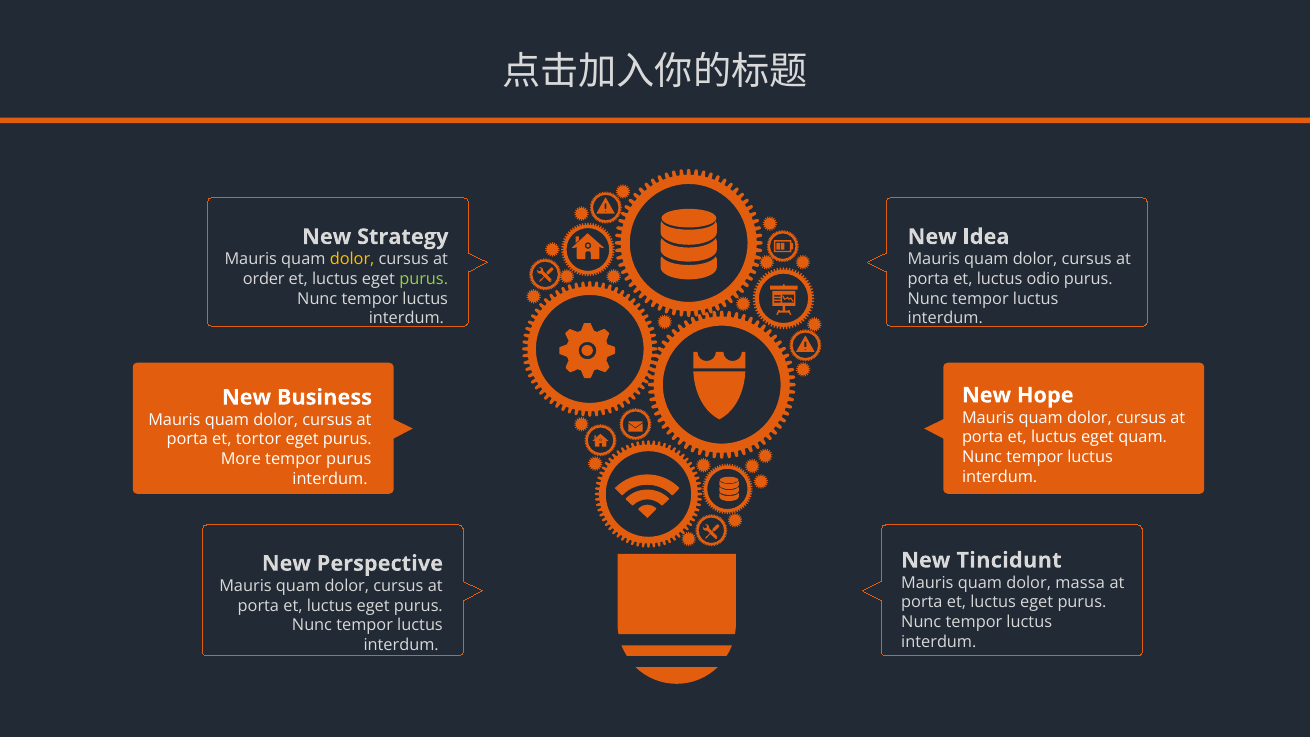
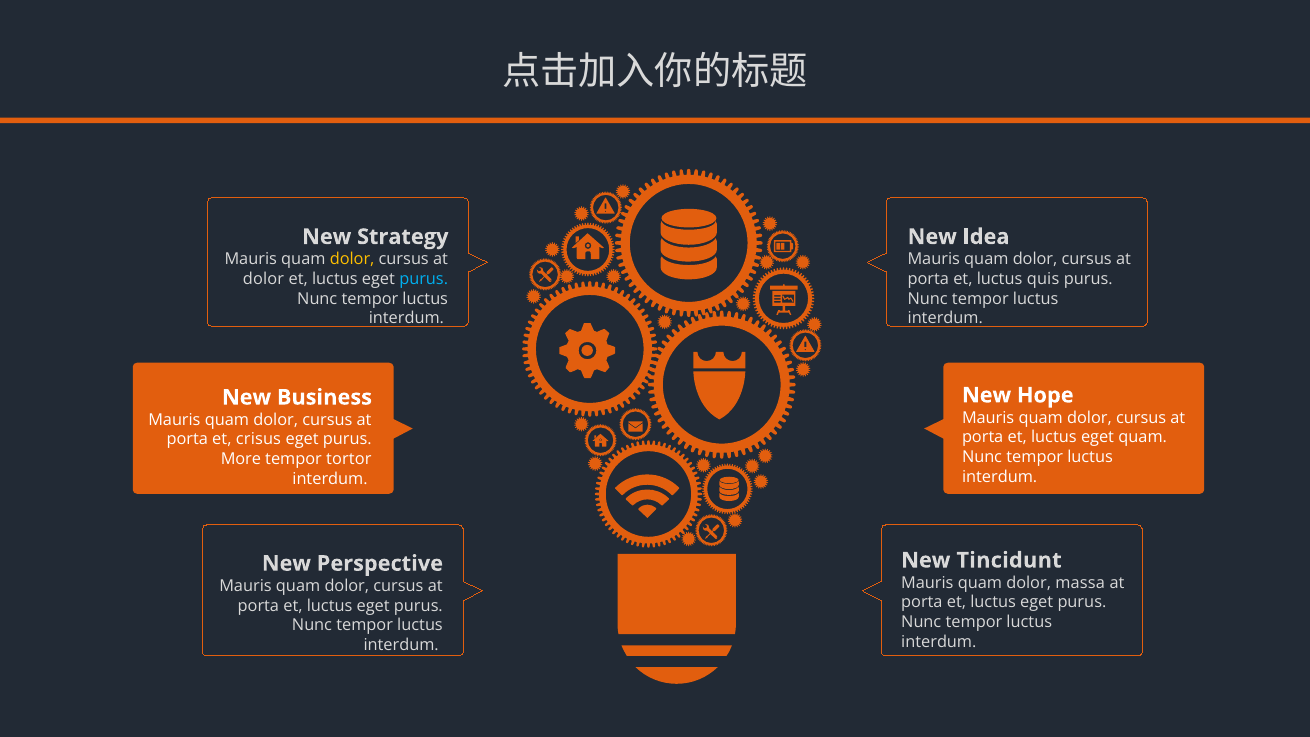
order: order -> dolor (264, 279)
purus colour: light green -> light blue (424, 279)
odio: odio -> quis (1043, 279)
tortor: tortor -> crisus (258, 440)
tempor purus: purus -> tortor (349, 459)
